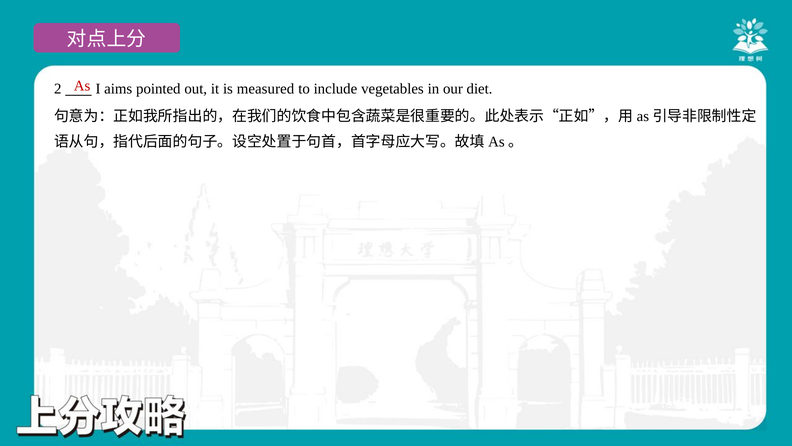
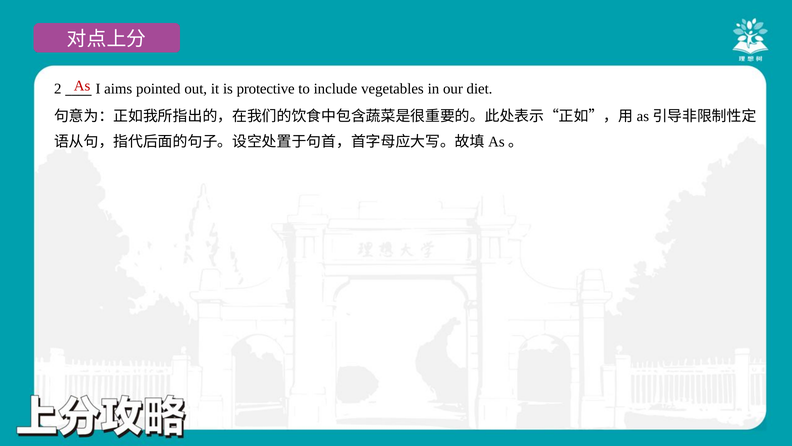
measured: measured -> protective (266, 89)
